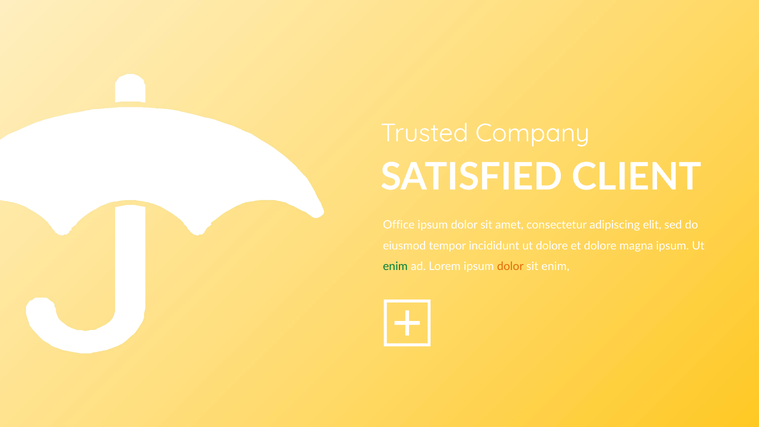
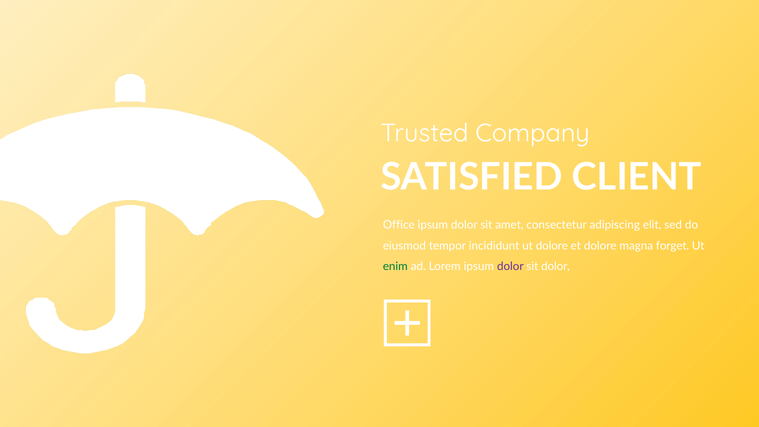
magna ipsum: ipsum -> forget (673, 246)
dolor colour: orange -> purple (510, 267)
sit enim: enim -> dolor (556, 267)
